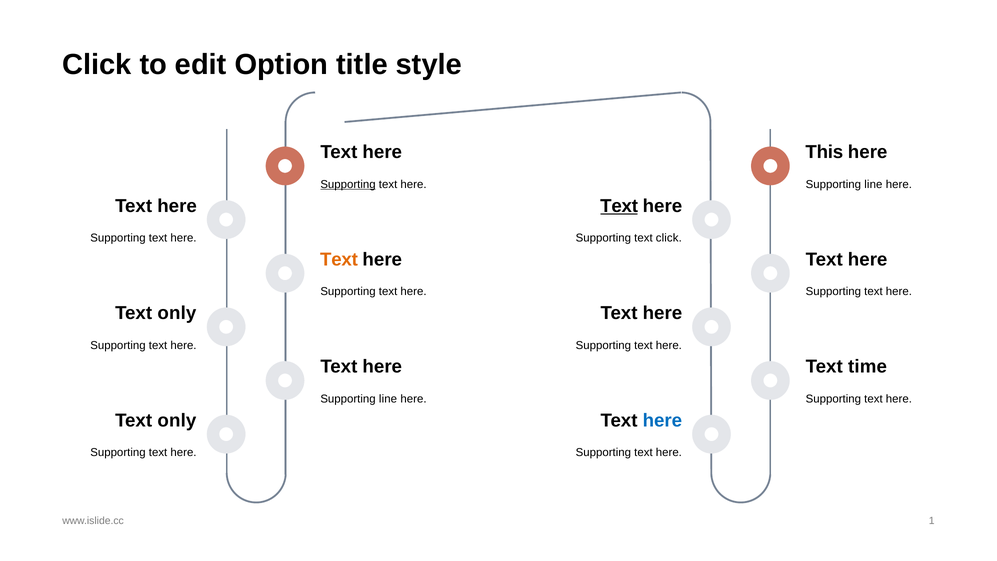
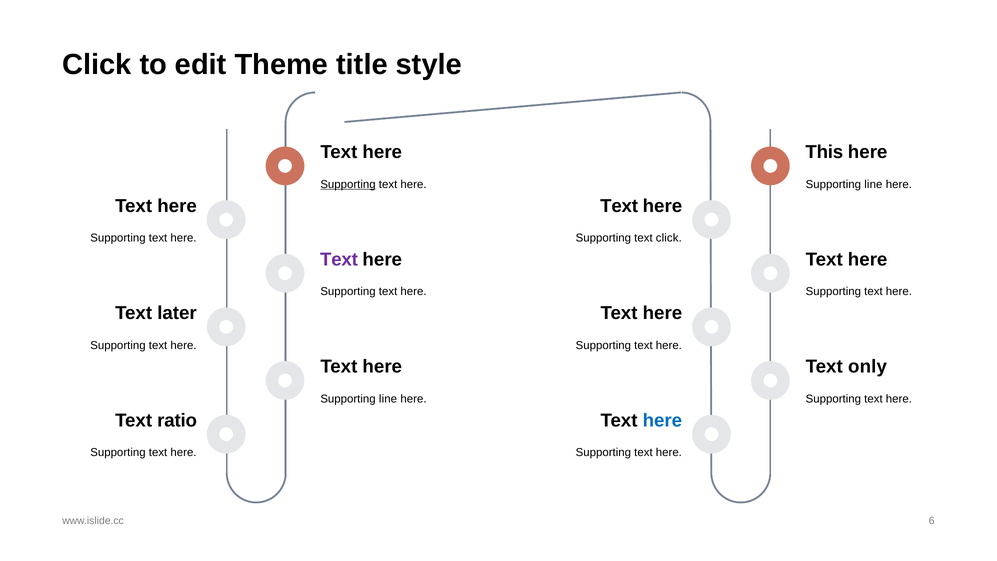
Option: Option -> Theme (281, 64)
Text underline: present -> none (619, 206)
Text colour: orange -> purple (339, 259)
only: only -> later (177, 313)
time: time -> only (868, 367)
only: only -> ratio (177, 420)
1: 1 -> 6 (932, 520)
